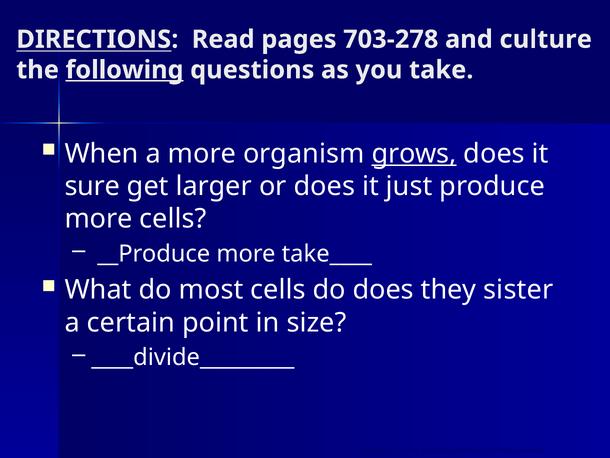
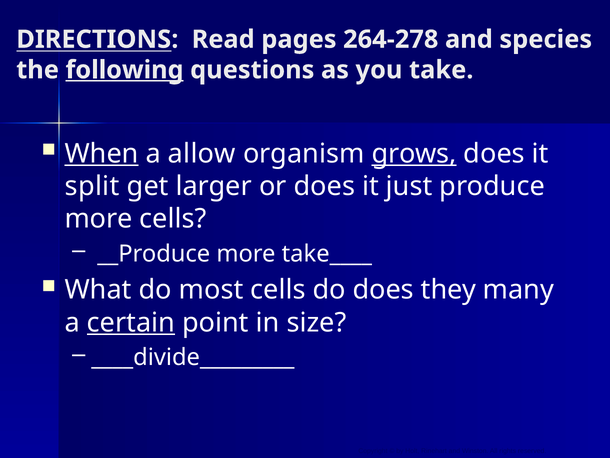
703-278: 703-278 -> 264-278 (391, 39)
culture: culture -> species (546, 39)
When underline: none -> present (102, 153)
a more: more -> allow (202, 153)
sure: sure -> split (92, 186)
sister: sister -> many (518, 290)
certain underline: none -> present (131, 322)
